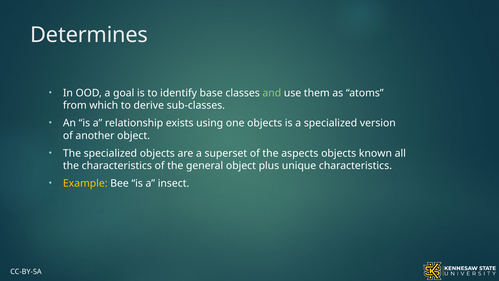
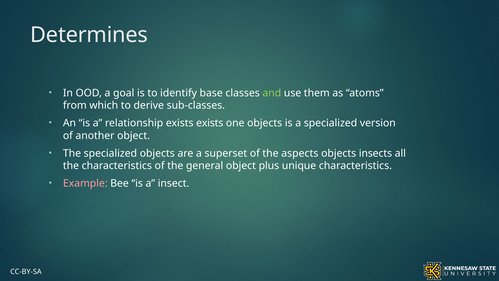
exists using: using -> exists (210, 123)
known: known -> insects (375, 153)
Example colour: yellow -> pink (85, 183)
